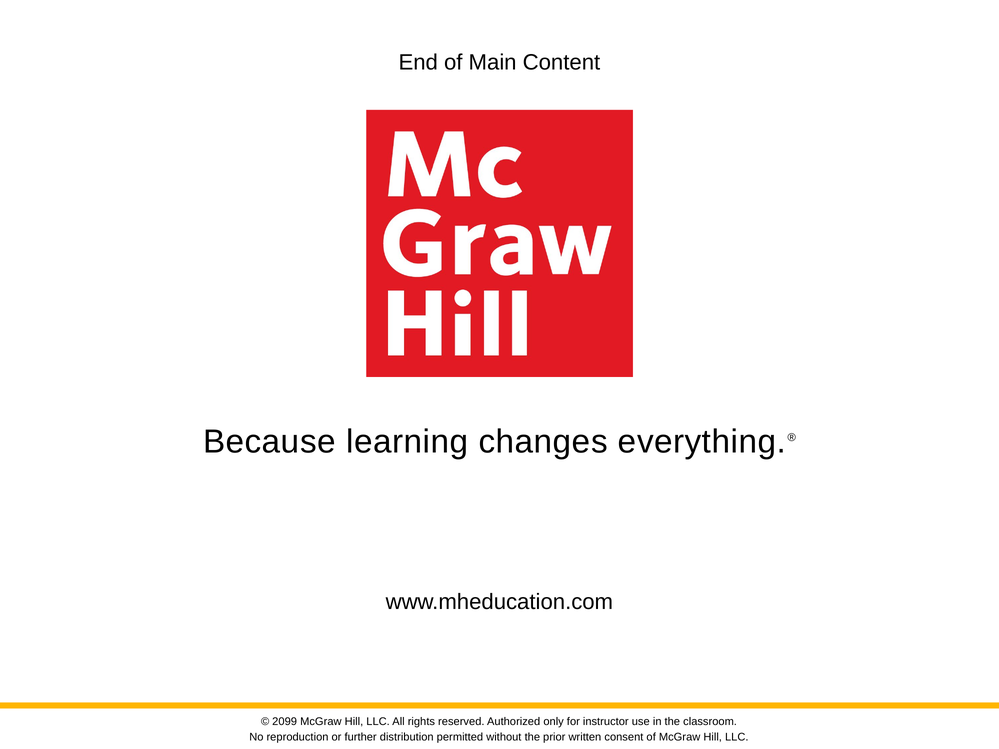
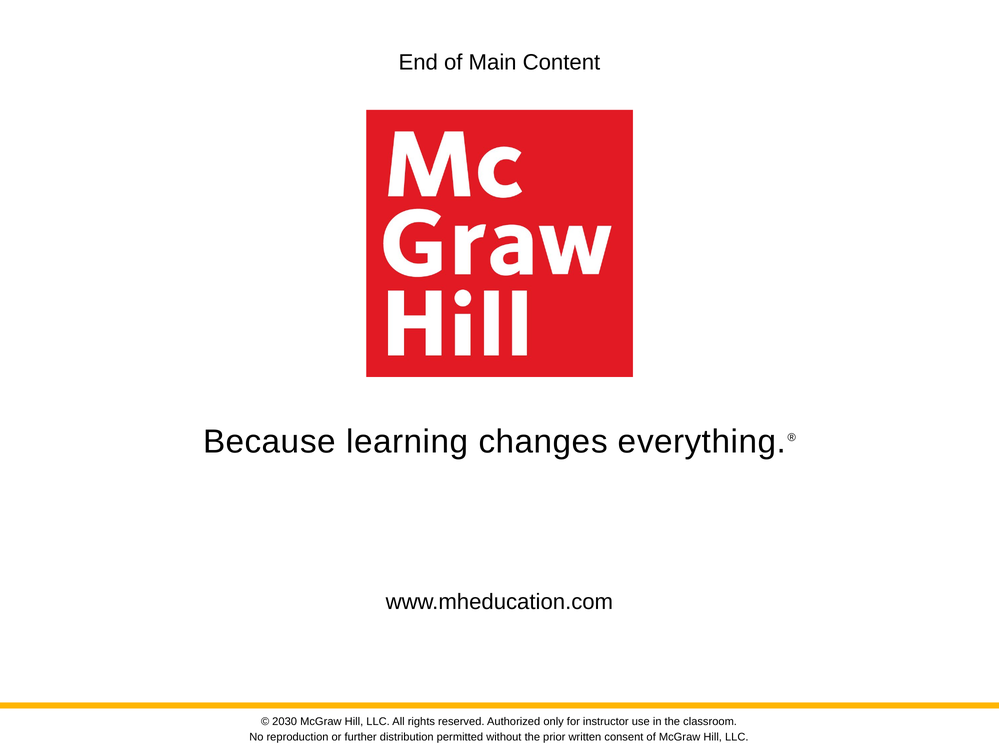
2099: 2099 -> 2030 (285, 722)
